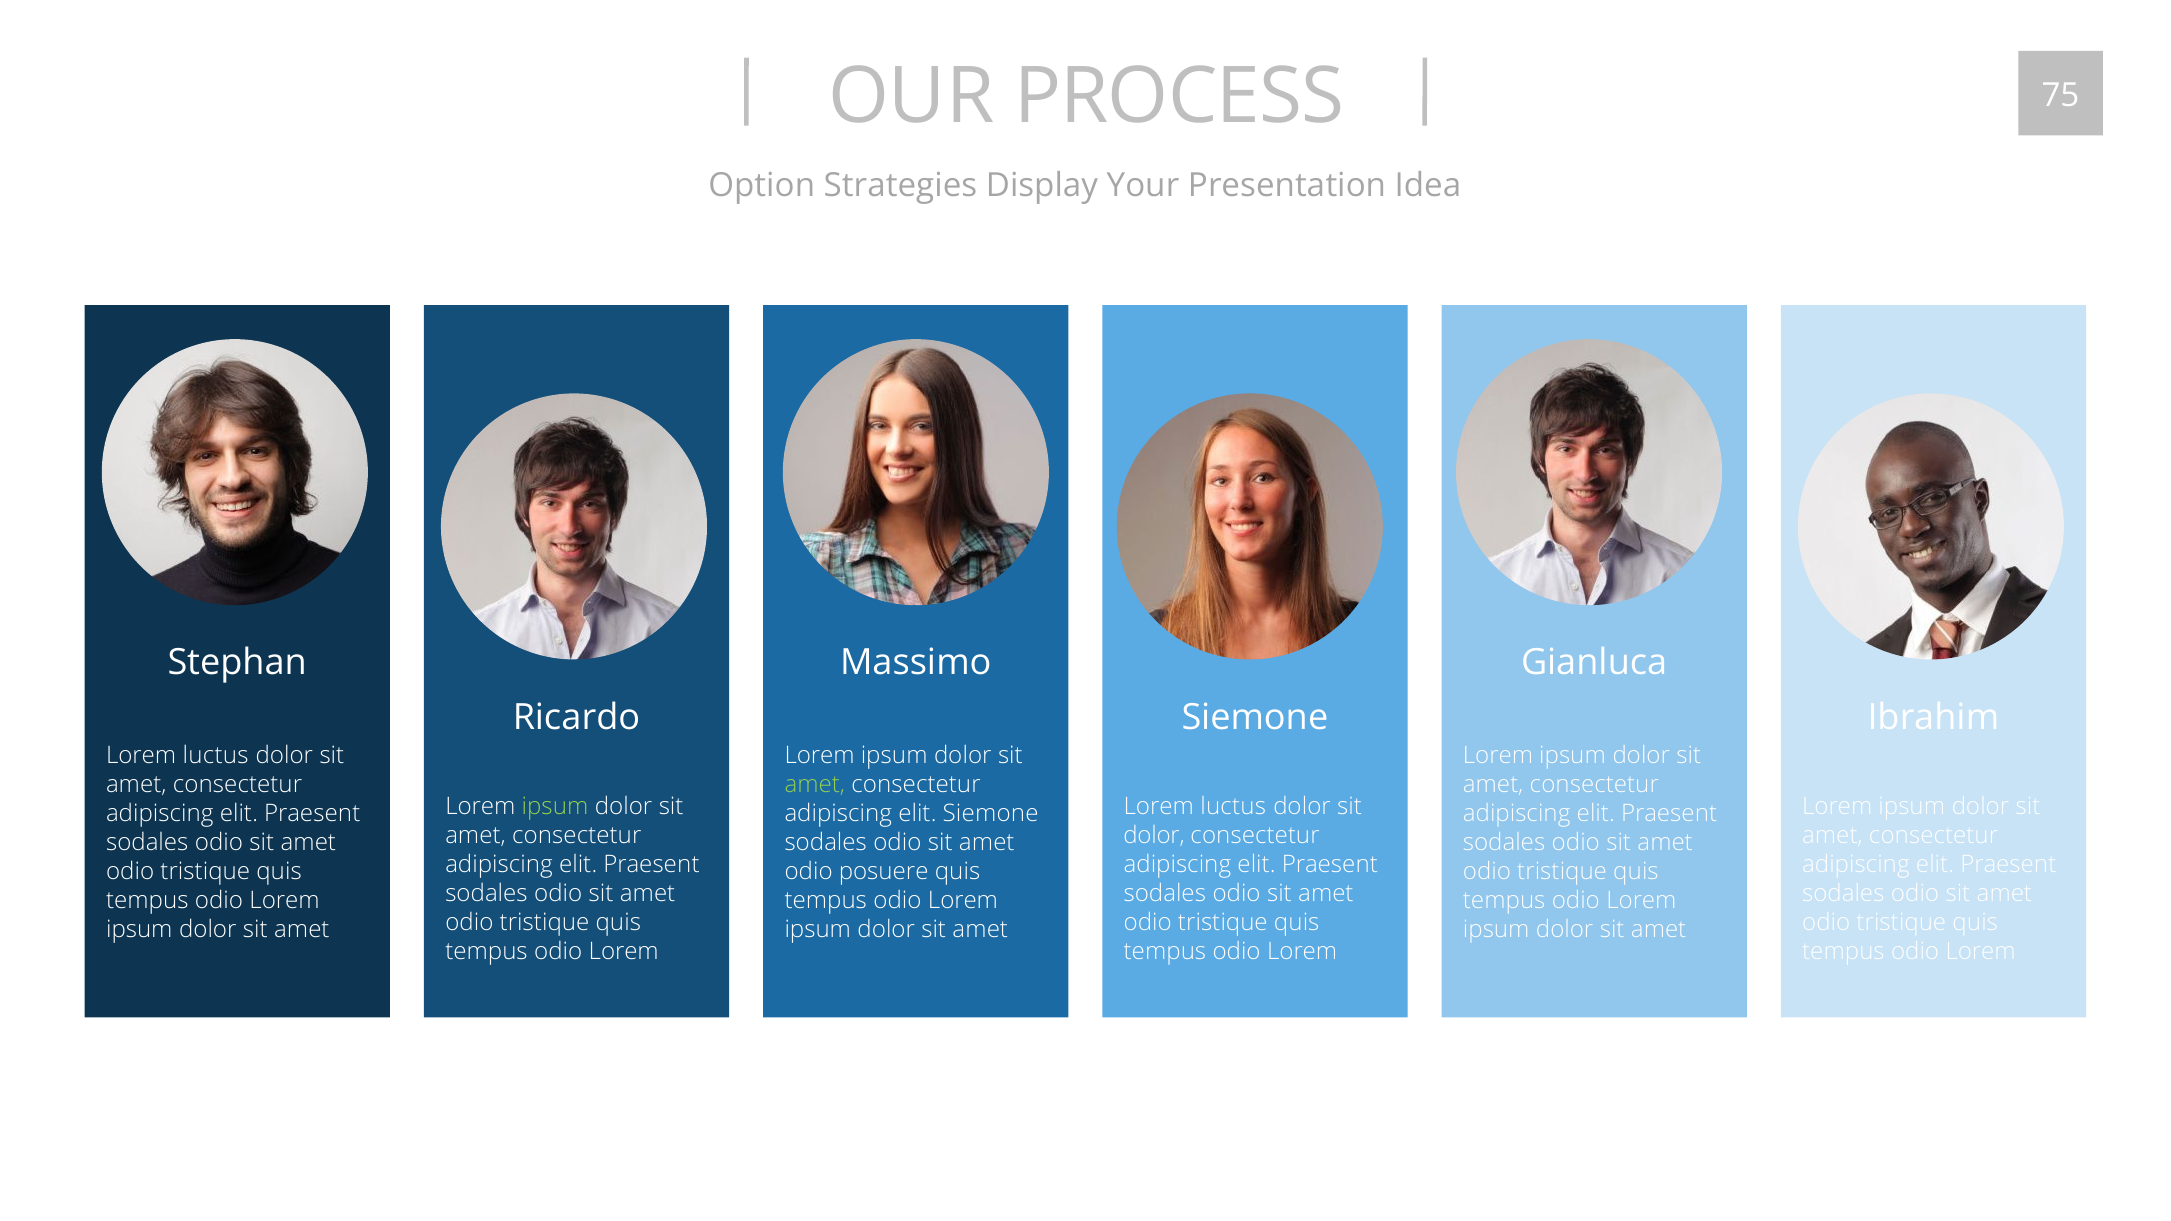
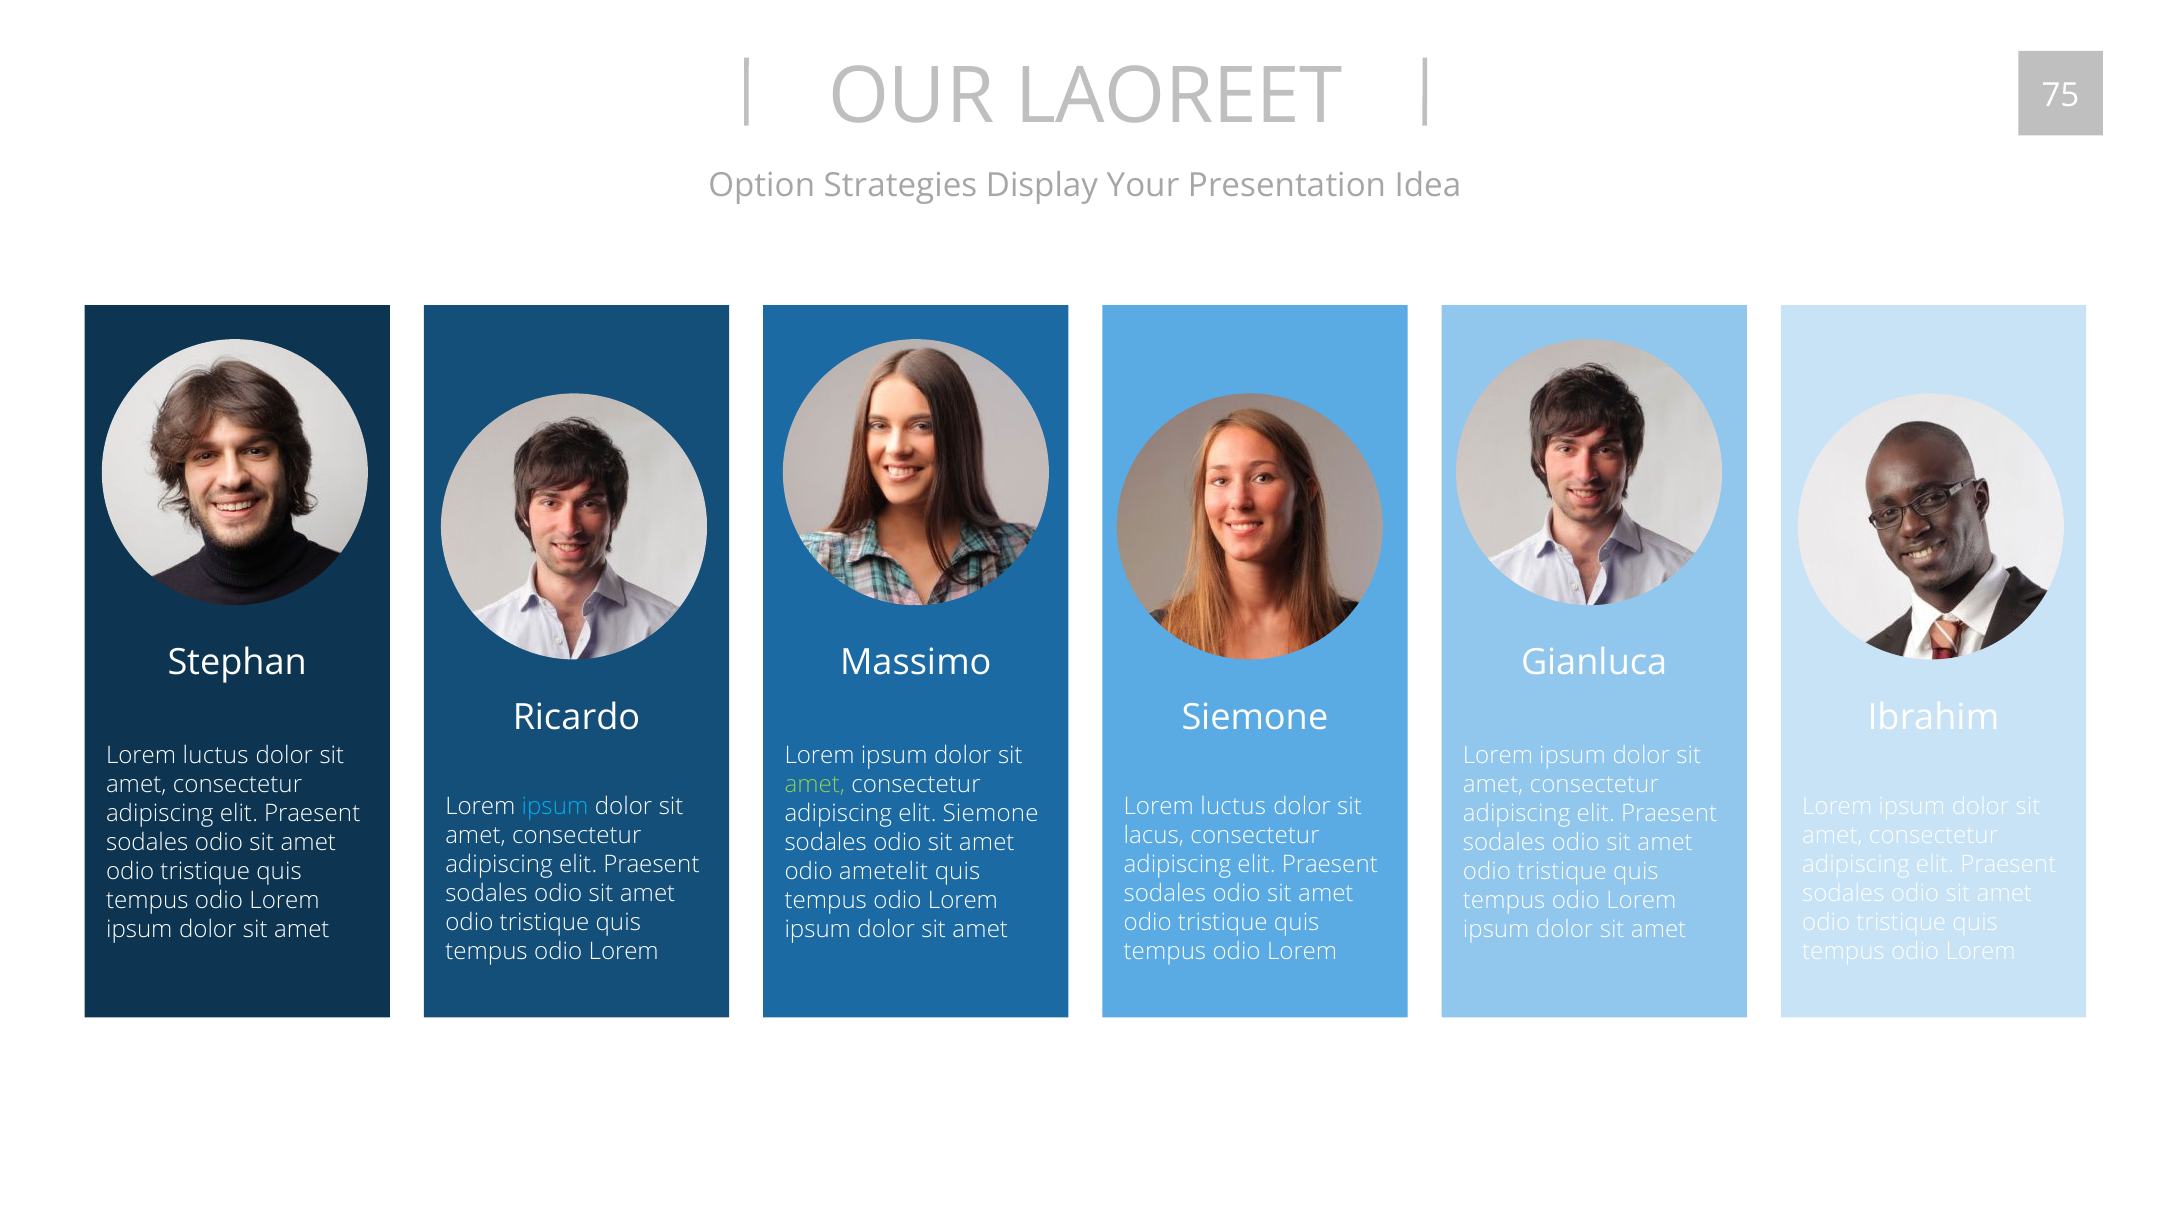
PROCESS: PROCESS -> LAOREET (1179, 97)
ipsum colour: light green -> light blue (555, 807)
dolor: dolor -> lacus (1154, 836)
posuere: posuere -> ametelit (883, 872)
